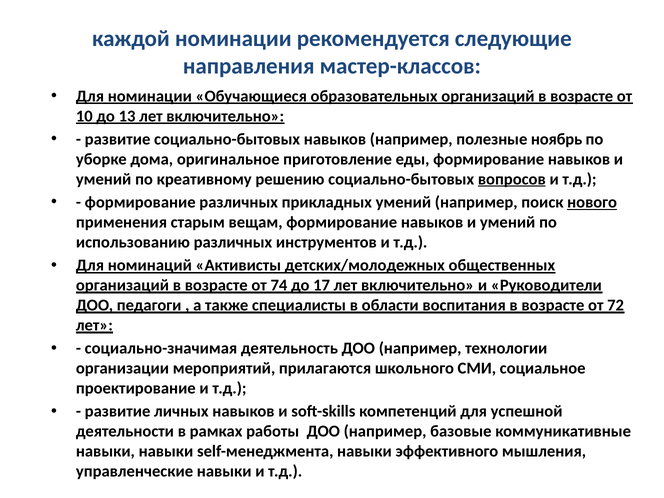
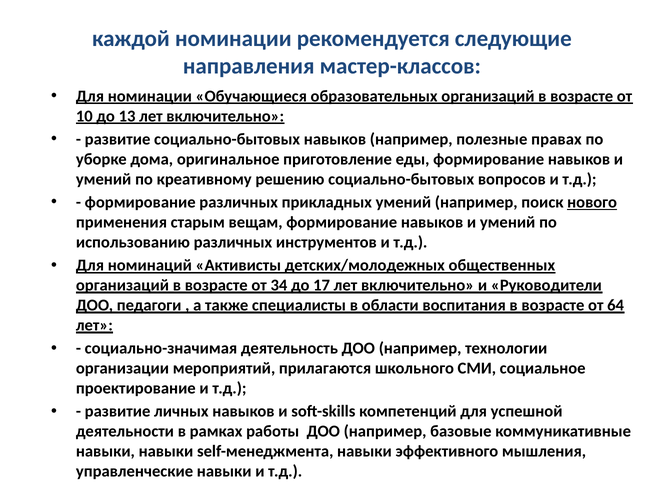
ноябрь: ноябрь -> правах (556, 139)
вопросов underline: present -> none (512, 179)
74: 74 -> 34 (279, 285)
72: 72 -> 64 (616, 305)
